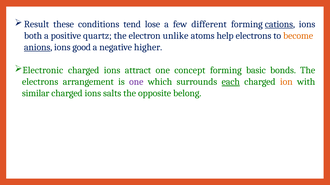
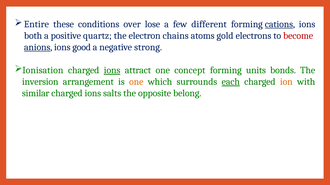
Result: Result -> Entire (36, 24)
tend: tend -> over (132, 24)
unlike: unlike -> chains (176, 36)
help: help -> gold (225, 36)
become colour: orange -> red (298, 36)
higher: higher -> strong (148, 47)
Electronic: Electronic -> Ionisation (43, 70)
ions underline: none -> present (112, 70)
basic: basic -> units (256, 70)
electrons: electrons -> inversion (40, 82)
one colour: purple -> orange (136, 82)
